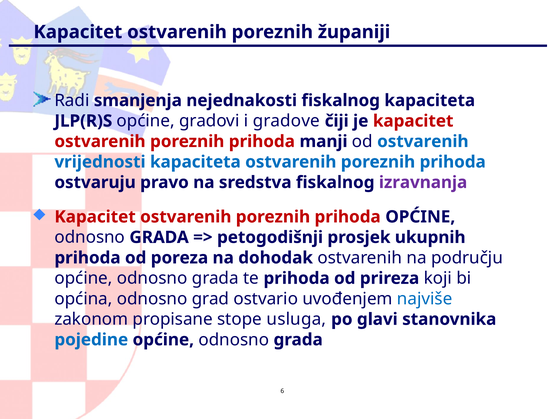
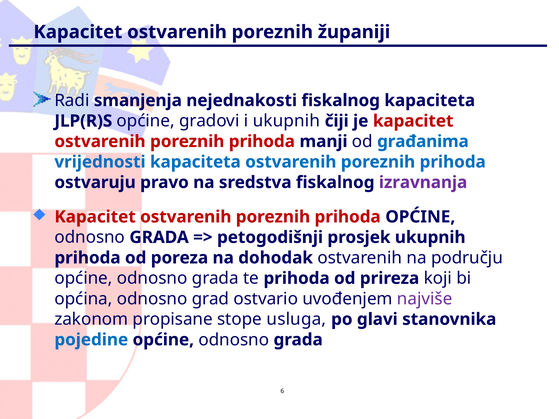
i gradove: gradove -> ukupnih (286, 121)
od ostvarenih: ostvarenih -> građanima (423, 142)
najviše colour: blue -> purple (425, 299)
